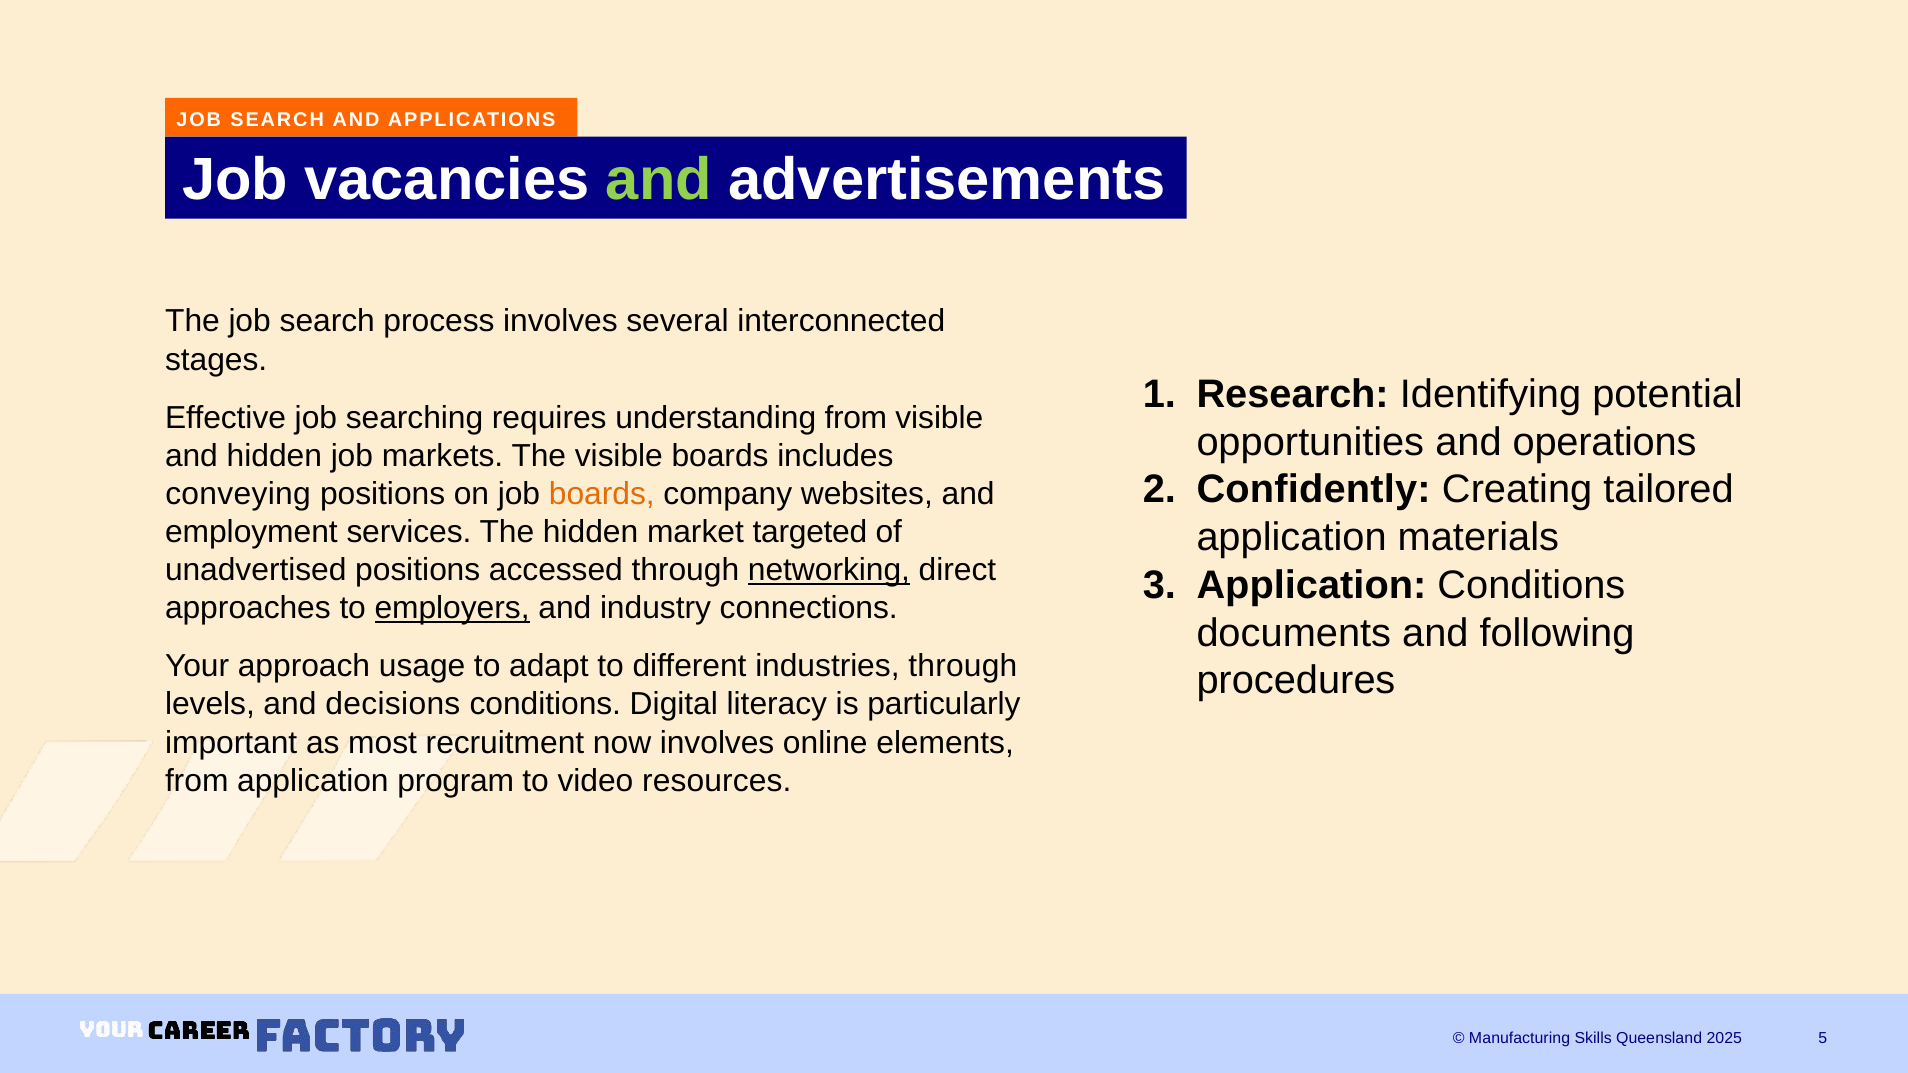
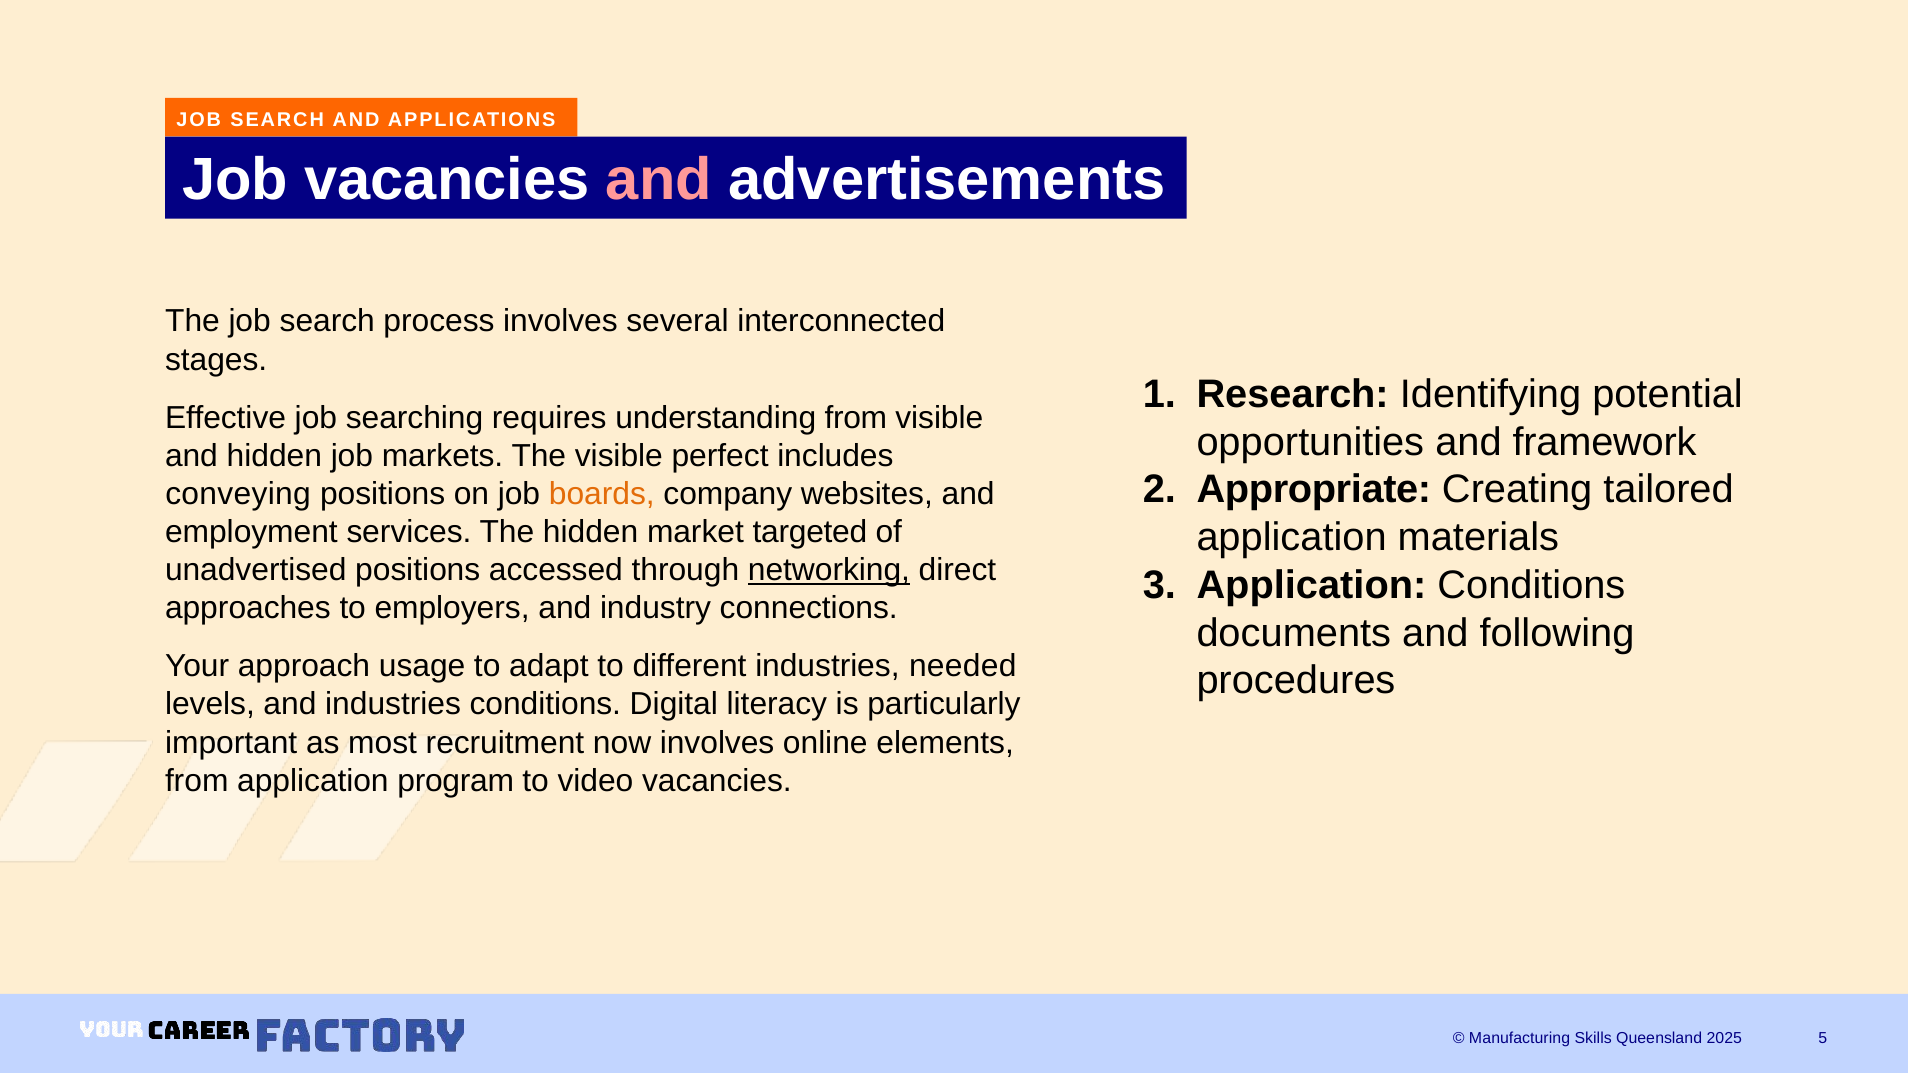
and colour: light green -> pink (659, 180)
operations: operations -> framework (1605, 442)
visible boards: boards -> perfect (720, 456)
Confidently: Confidently -> Appropriate (1314, 490)
employers underline: present -> none (452, 608)
industries through: through -> needed (963, 666)
and decisions: decisions -> industries (393, 705)
video resources: resources -> vacancies (717, 781)
